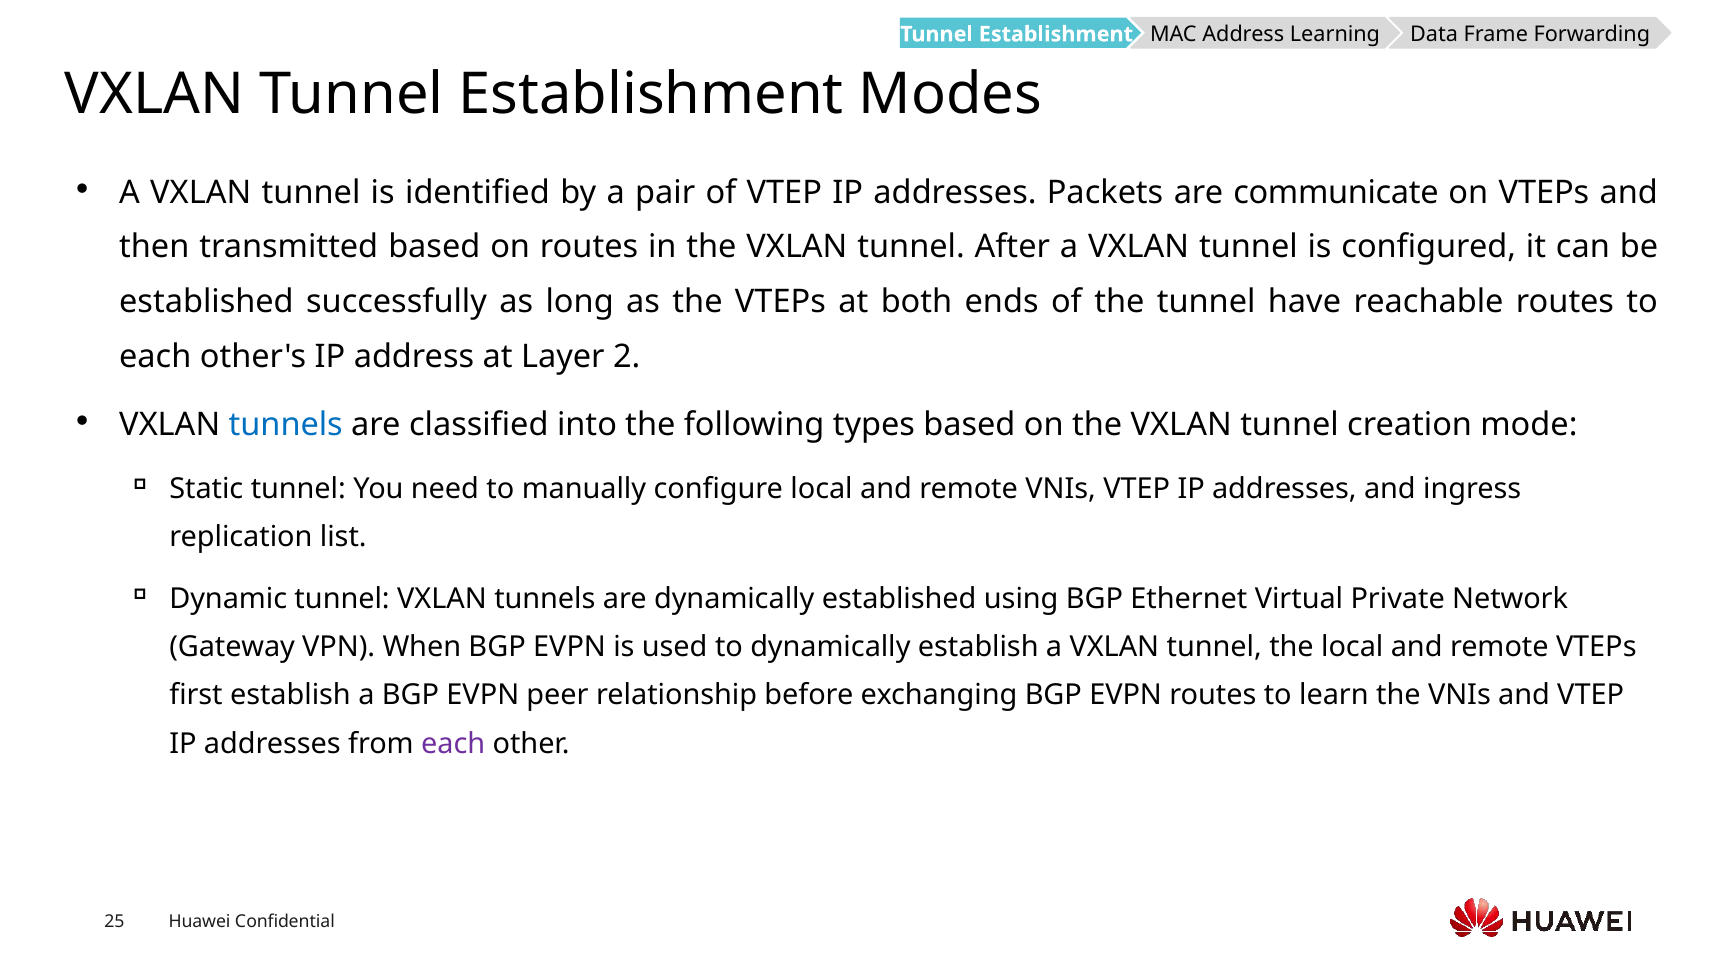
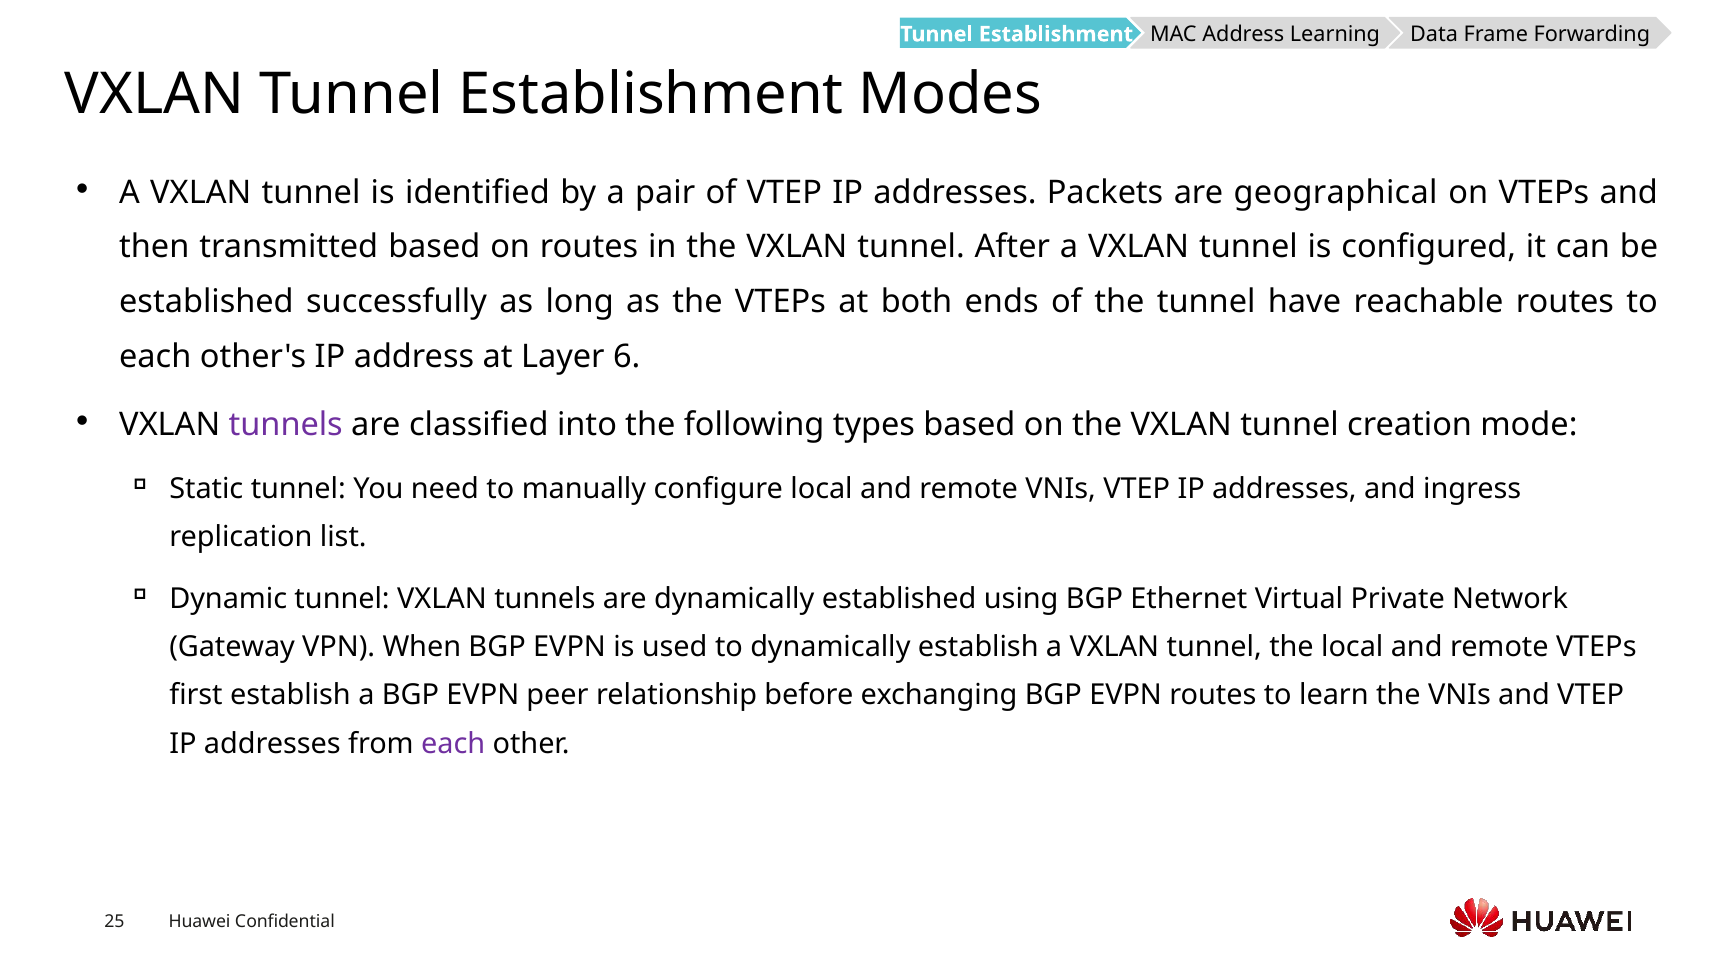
communicate: communicate -> geographical (1336, 193)
2: 2 -> 6 (627, 356)
tunnels colour: blue -> purple (286, 425)
